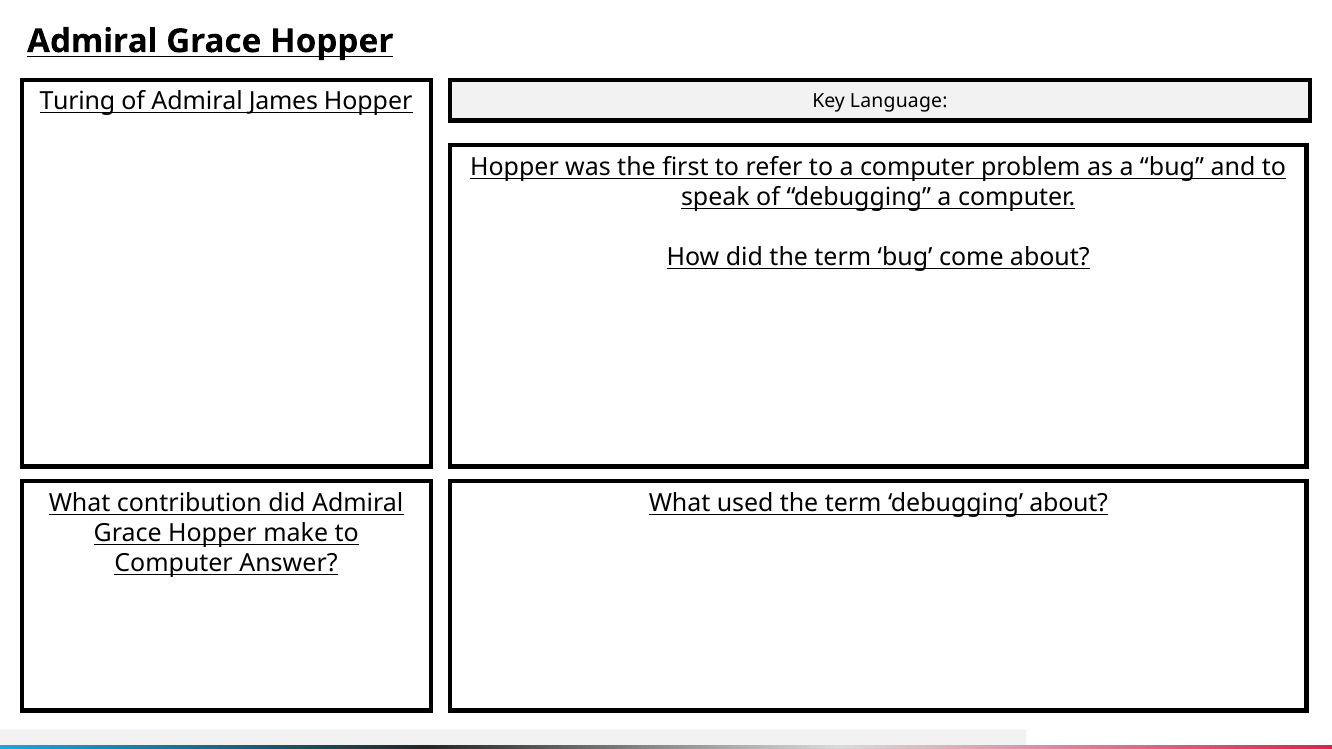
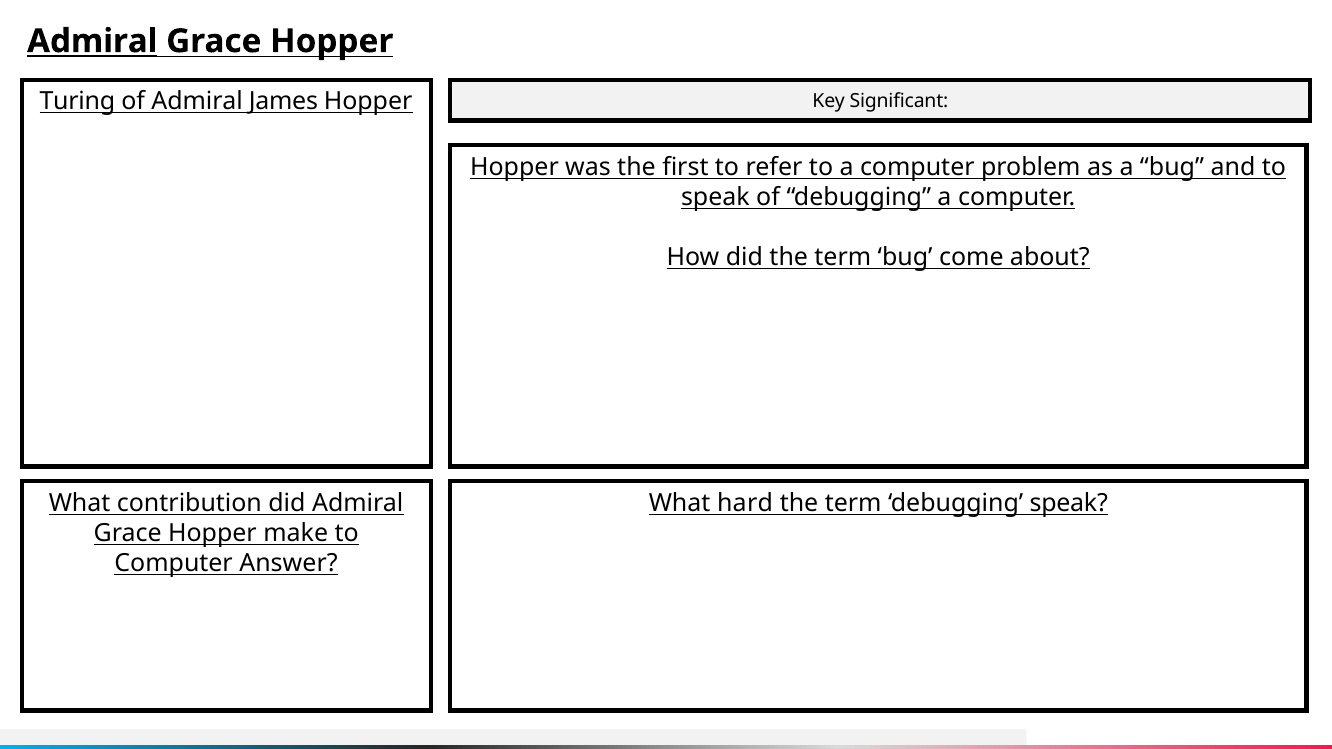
Admiral underline: none -> present (92, 41)
Language: Language -> Significant (899, 102)
used: used -> hard (745, 503)
debugging about: about -> speak (1069, 503)
